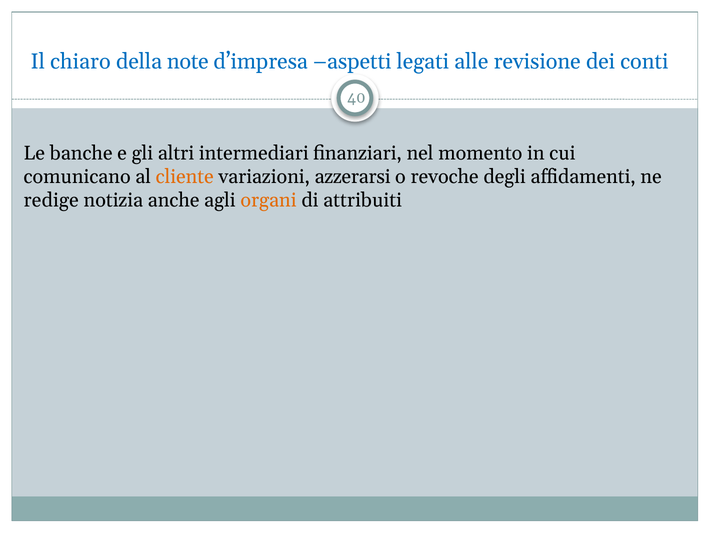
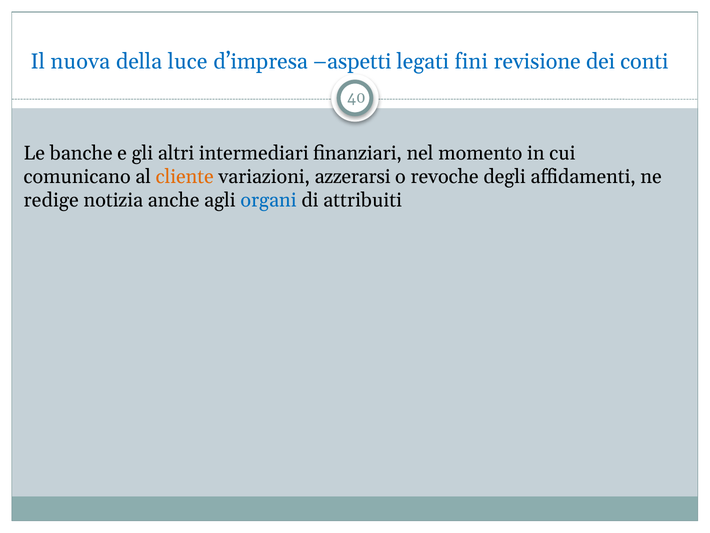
chiaro: chiaro -> nuova (80, 62)
note: note -> luce (188, 62)
alle: alle -> fini (471, 62)
organi colour: orange -> blue (268, 200)
